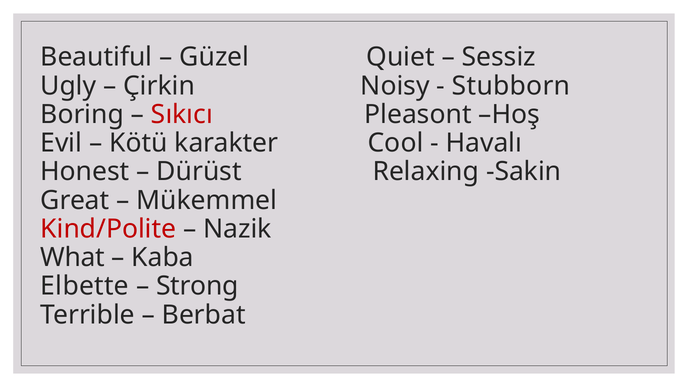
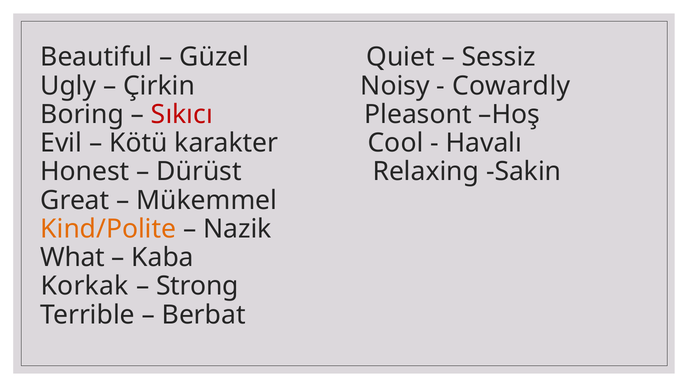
Stubborn: Stubborn -> Cowardly (511, 86)
Kind/Polite colour: red -> orange (108, 229)
Elbette: Elbette -> Korkak (85, 286)
